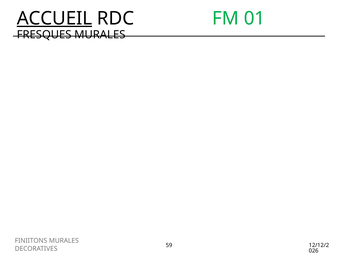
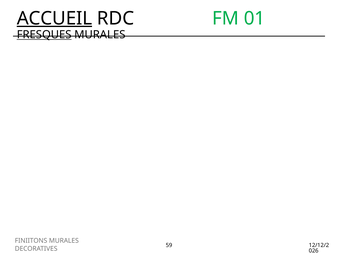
FRESQUES underline: none -> present (44, 35)
